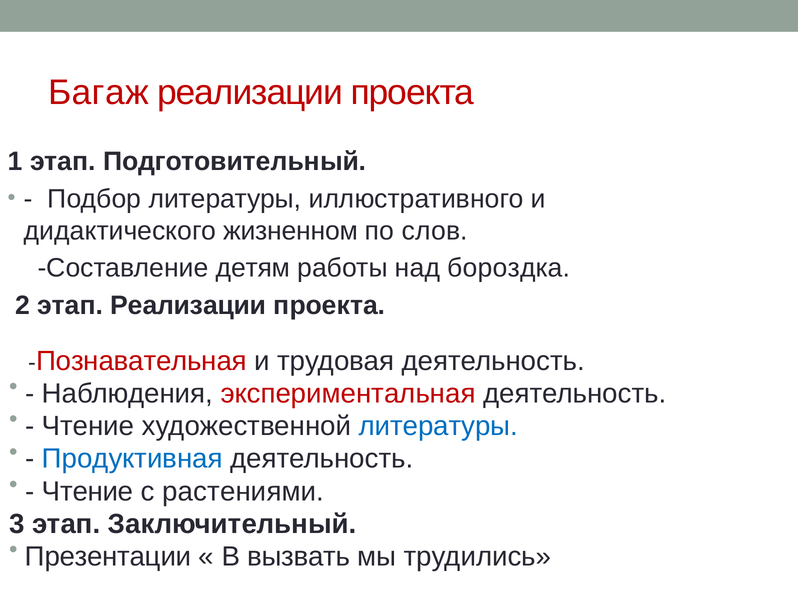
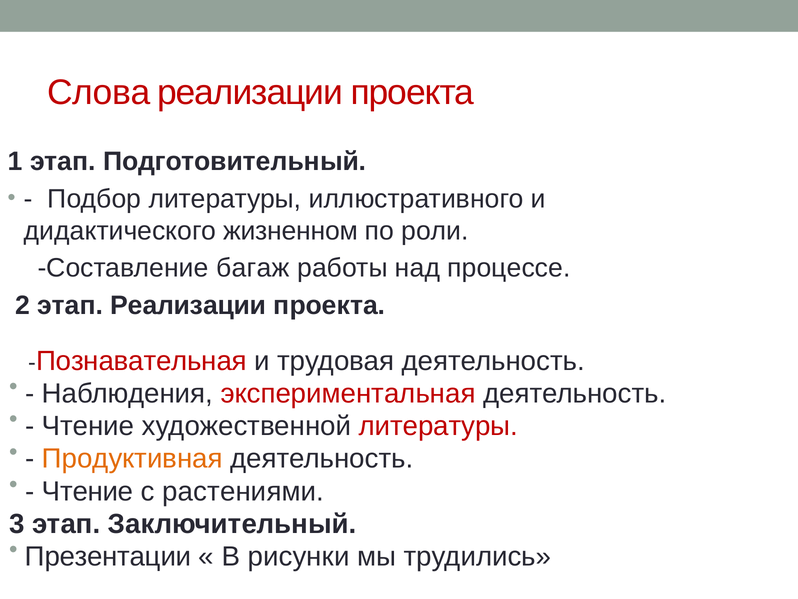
Багаж: Багаж -> Слова (99, 92)
слов: слов -> роли (435, 231)
детям: детям -> багаж (253, 268)
бороздка: бороздка -> процессе (509, 268)
литературы colour: blue -> red (438, 426)
Продуктивная colour: blue -> orange (132, 458)
вызвать: вызвать -> рисунки (299, 556)
